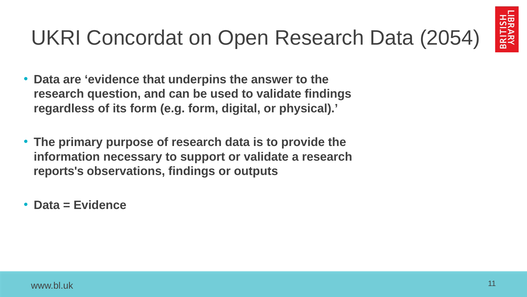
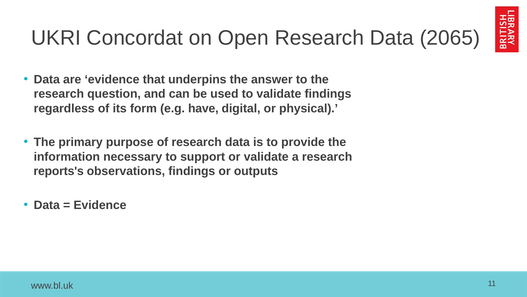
2054: 2054 -> 2065 (450, 38)
e.g form: form -> have (203, 108)
